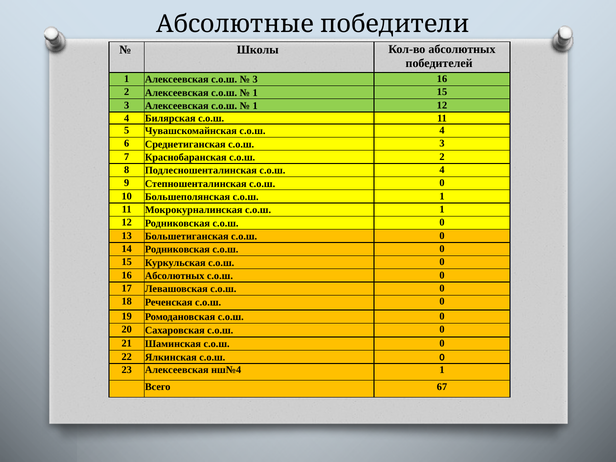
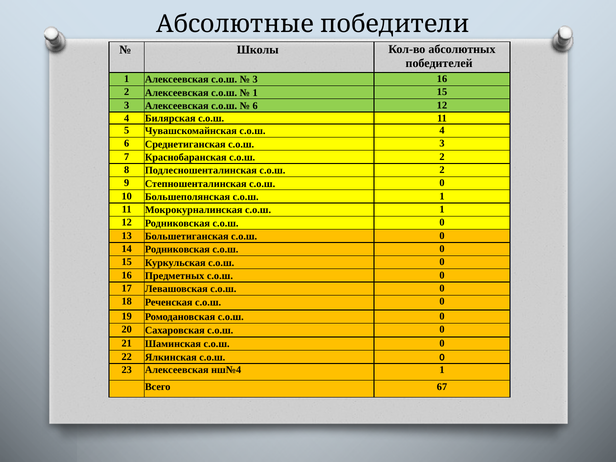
1: 1 -> 6 (255, 106)
Подлесношенталинская с.о.ш 4: 4 -> 2 (442, 170)
16 Абсолютных: Абсолютных -> Предметных (175, 276)
